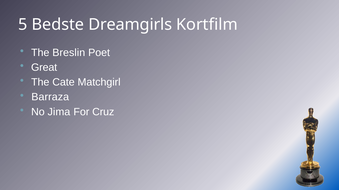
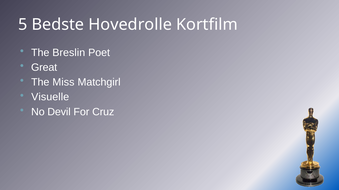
Dreamgirls: Dreamgirls -> Hovedrolle (130, 25)
Cate: Cate -> Miss (63, 83)
Barraza: Barraza -> Visuelle (50, 97)
Jima: Jima -> Devil (59, 112)
